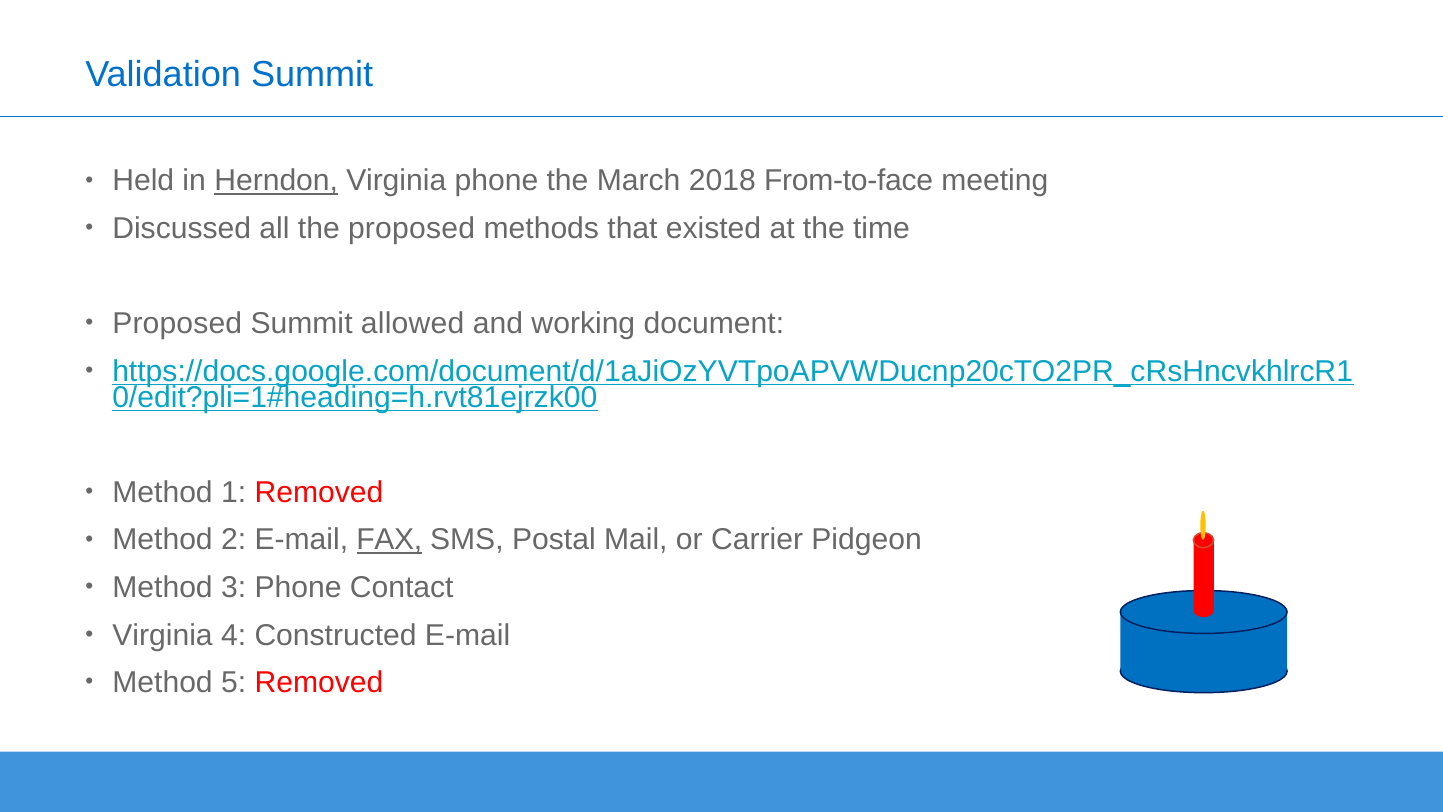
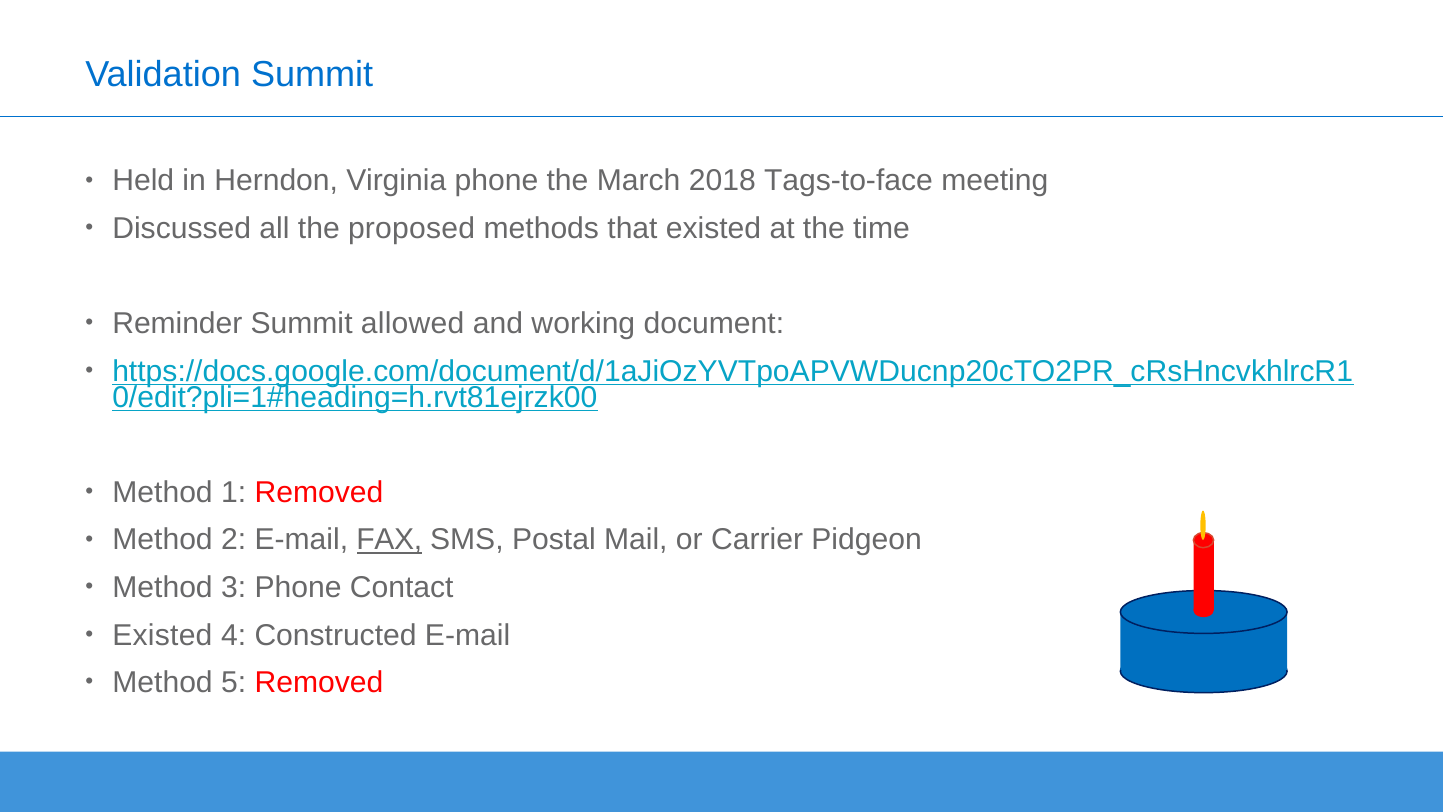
Herndon underline: present -> none (276, 181)
From-to-face: From-to-face -> Tags-to-face (848, 181)
Proposed: Proposed -> Reminder (177, 324)
Virginia: Virginia -> Existed (162, 635)
